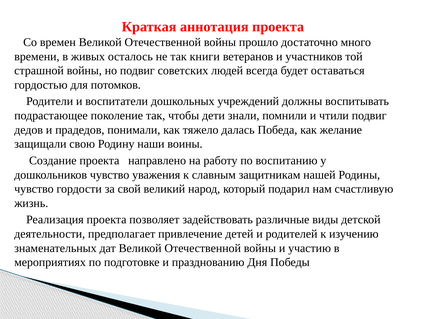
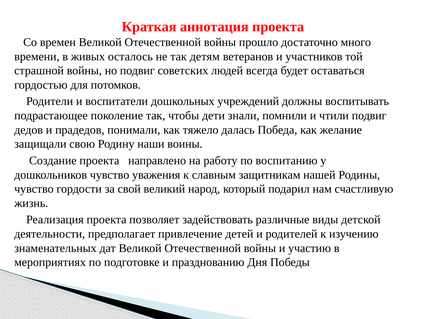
книги: книги -> детям (205, 57)
